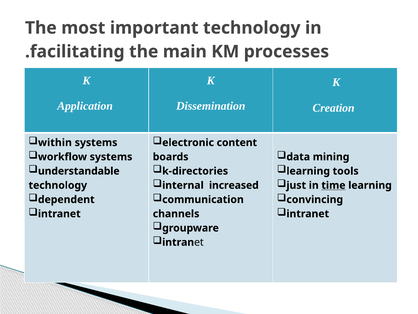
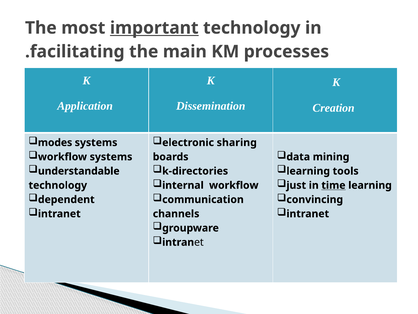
important underline: none -> present (154, 28)
within: within -> modes (55, 142)
content: content -> sharing (237, 142)
internal increased: increased -> workflow (234, 185)
